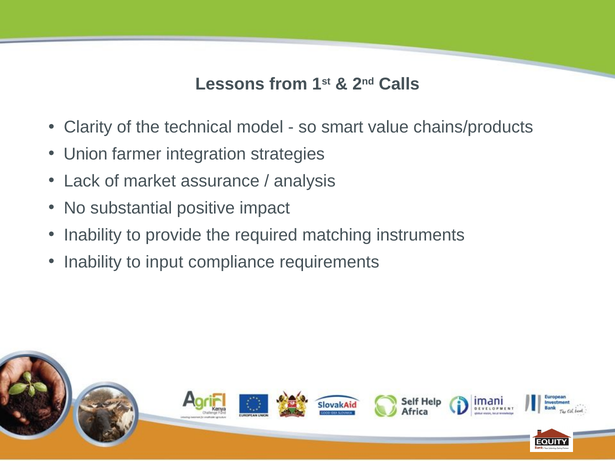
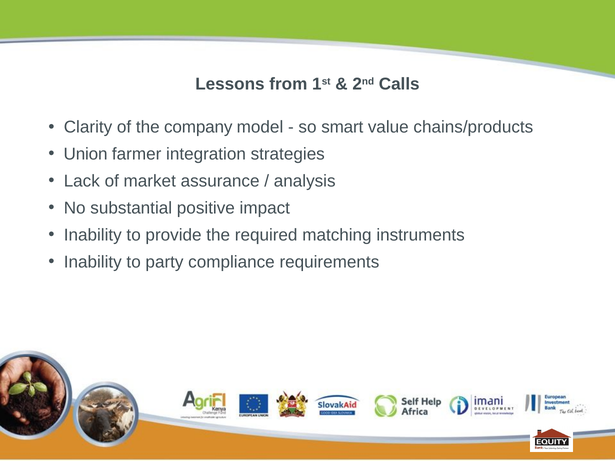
technical: technical -> company (198, 127)
input: input -> party (165, 262)
